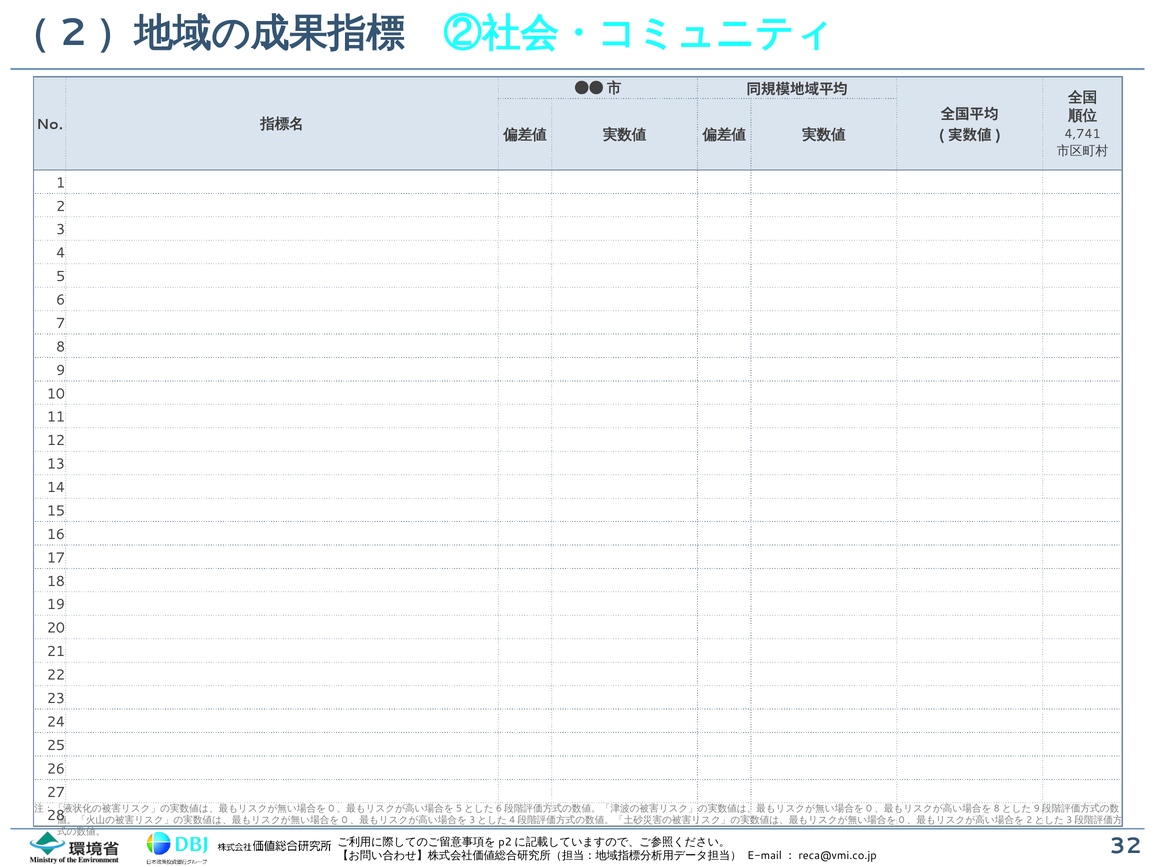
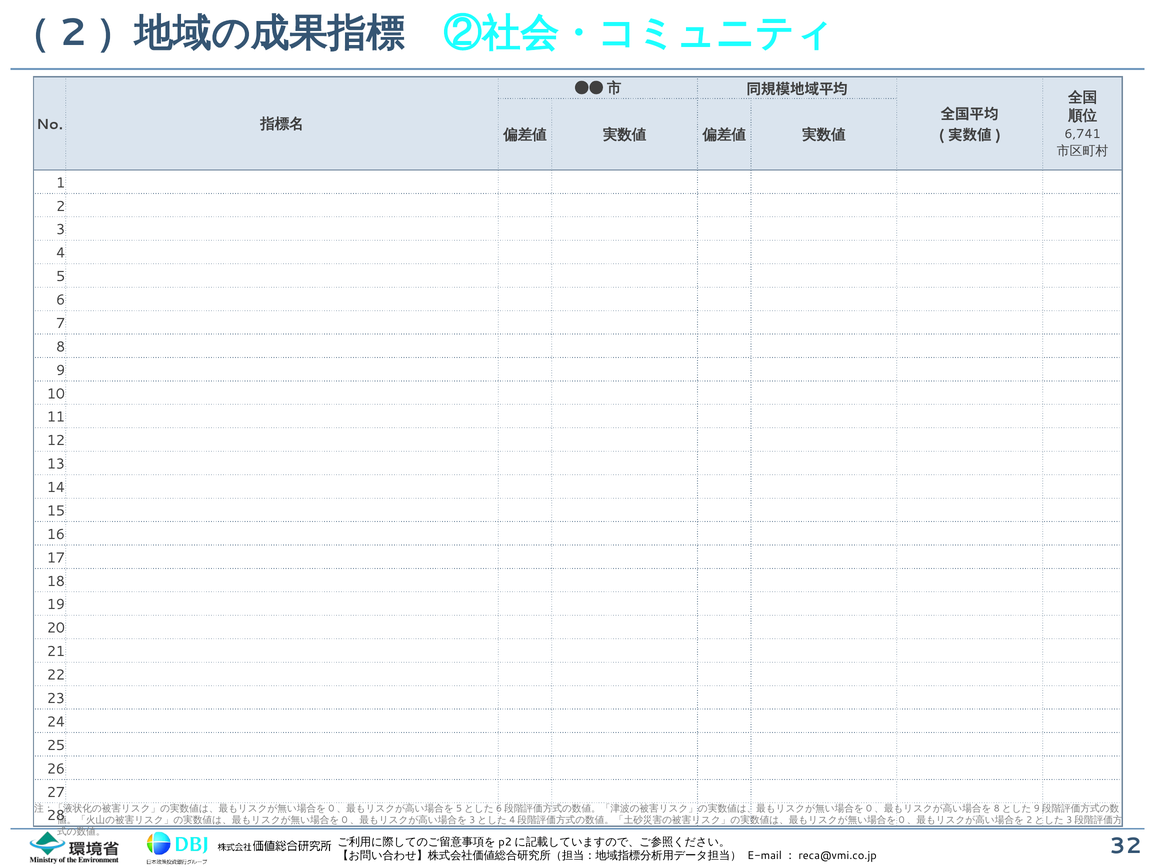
4,741: 4,741 -> 6,741 (1083, 134)
